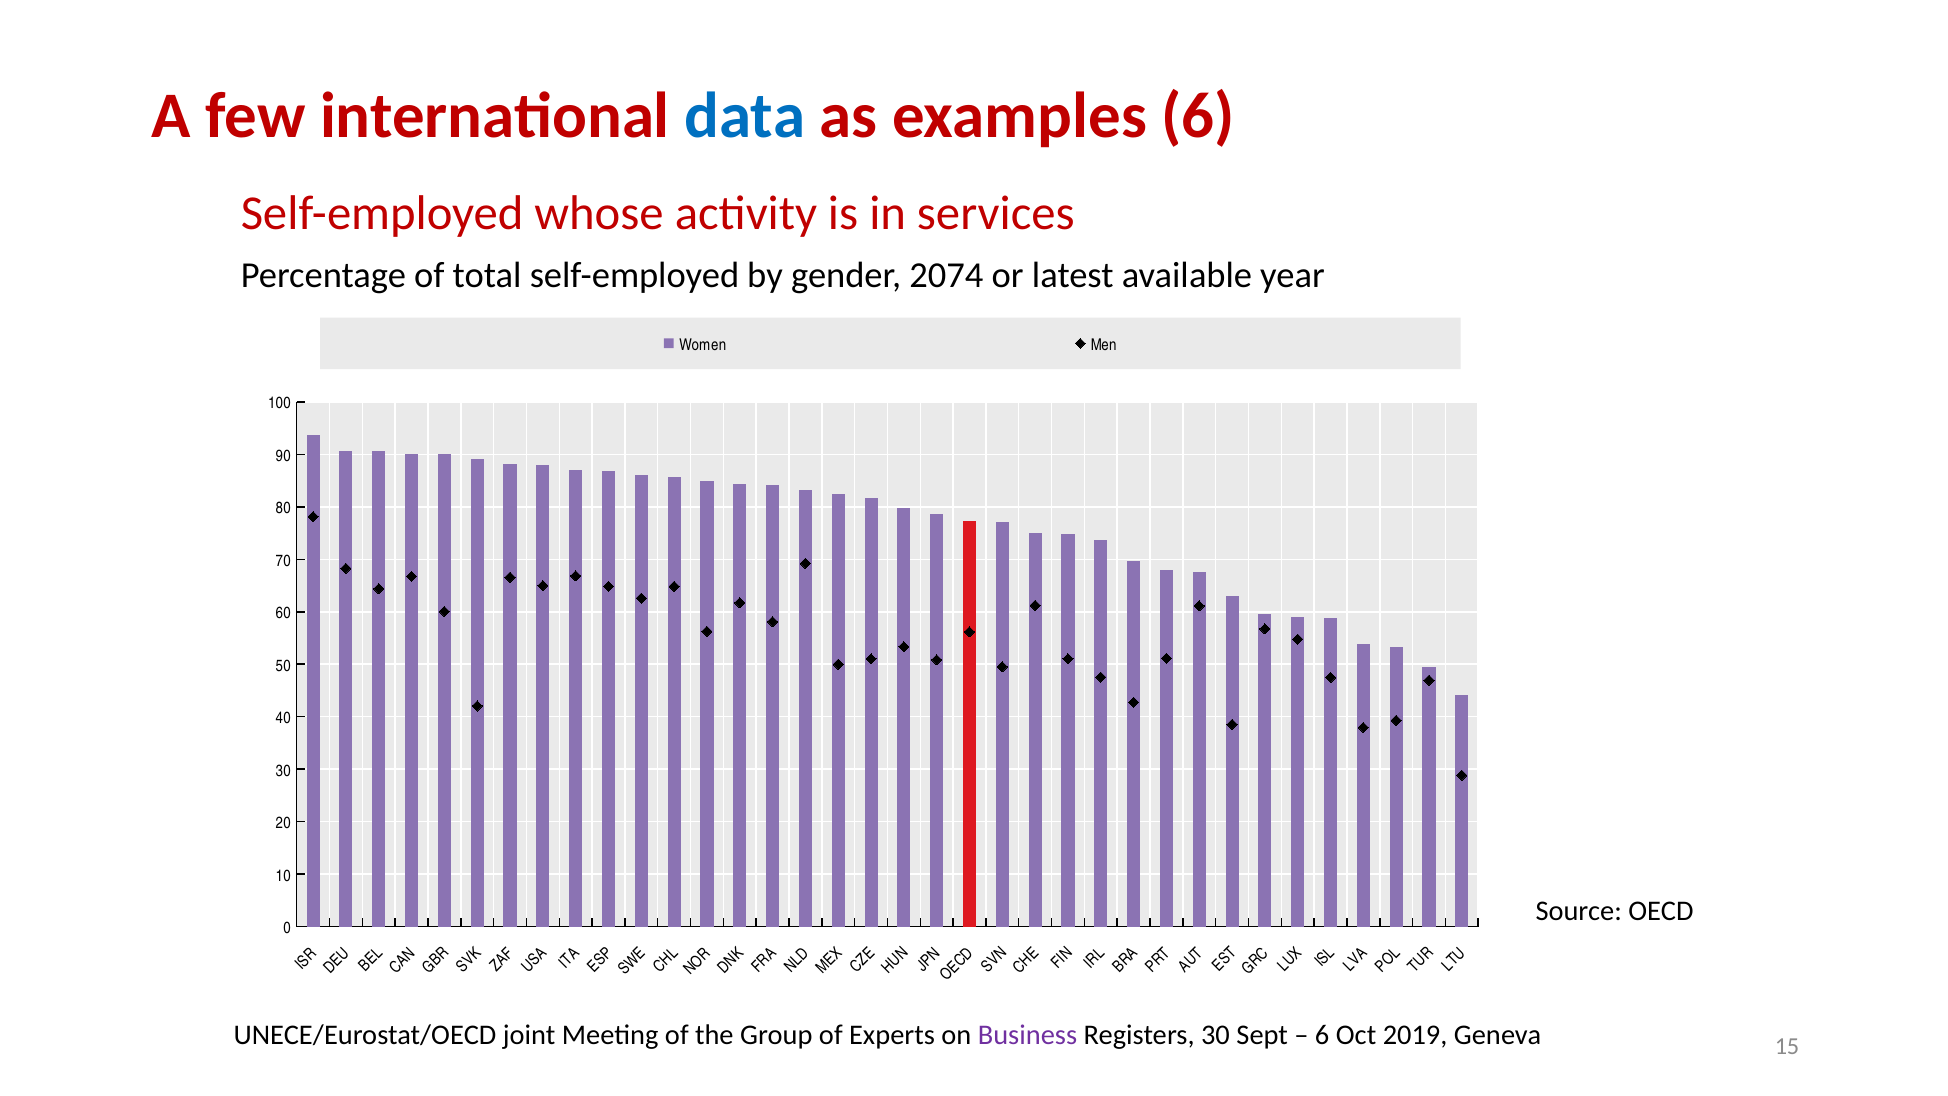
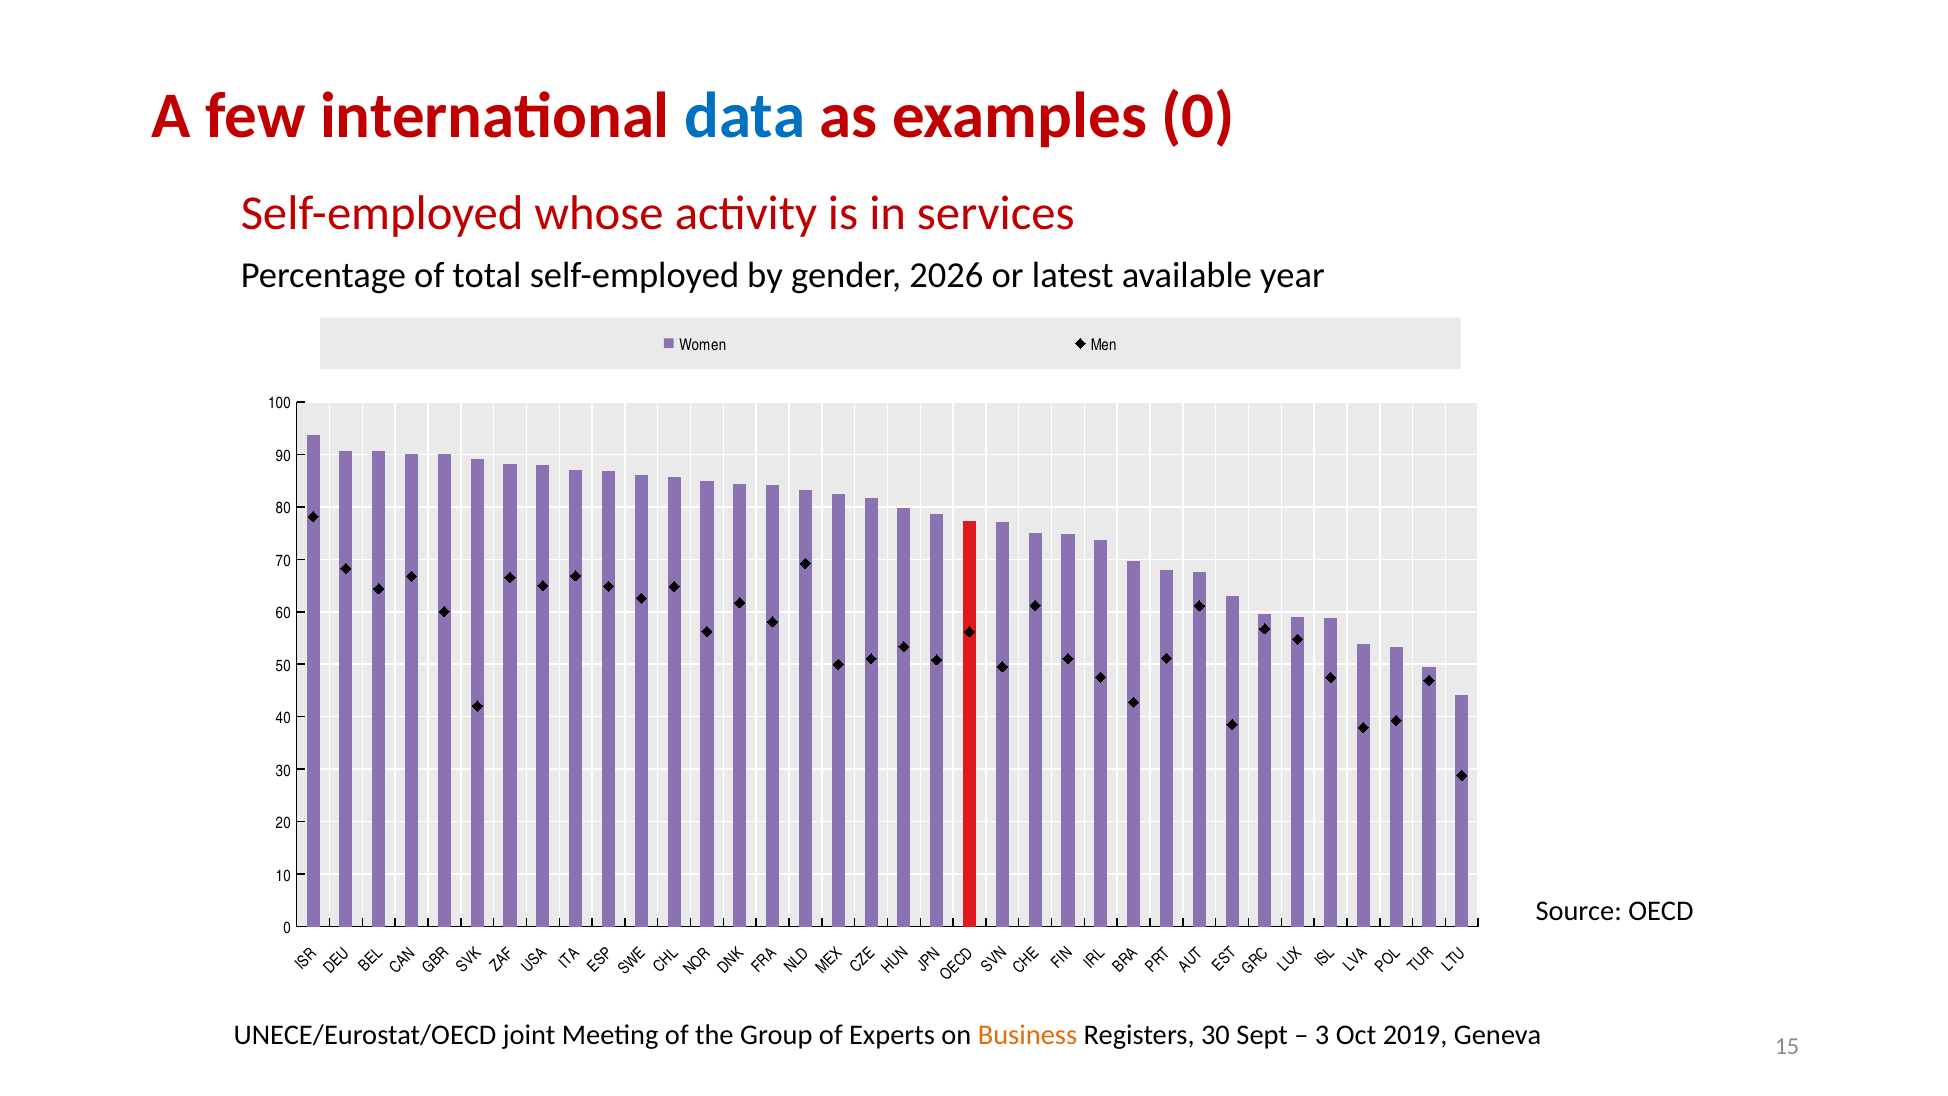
examples 6: 6 -> 0 (1198, 116)
2074: 2074 -> 2026 (946, 276)
Business colour: purple -> orange (1027, 1035)
6: 6 -> 3 (1322, 1035)
